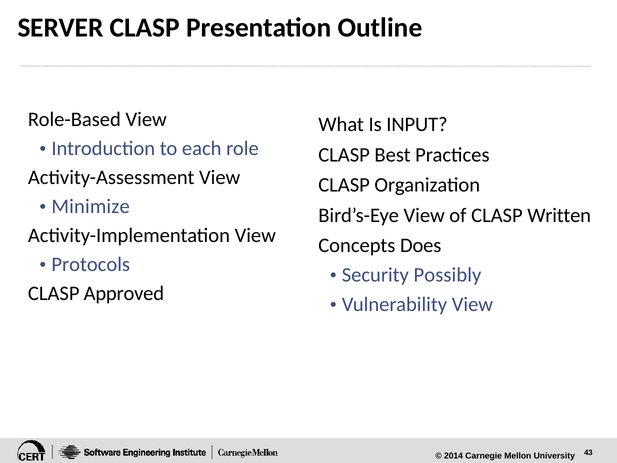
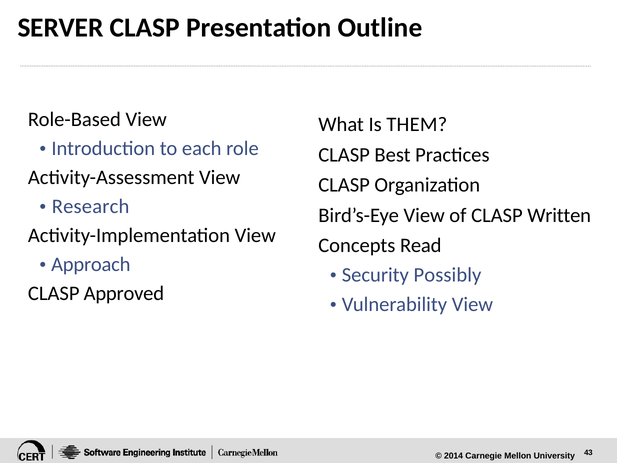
INPUT: INPUT -> THEM (417, 125)
Minimize: Minimize -> Research (91, 206)
Does: Does -> Read (421, 245)
Protocols: Protocols -> Approach (91, 264)
